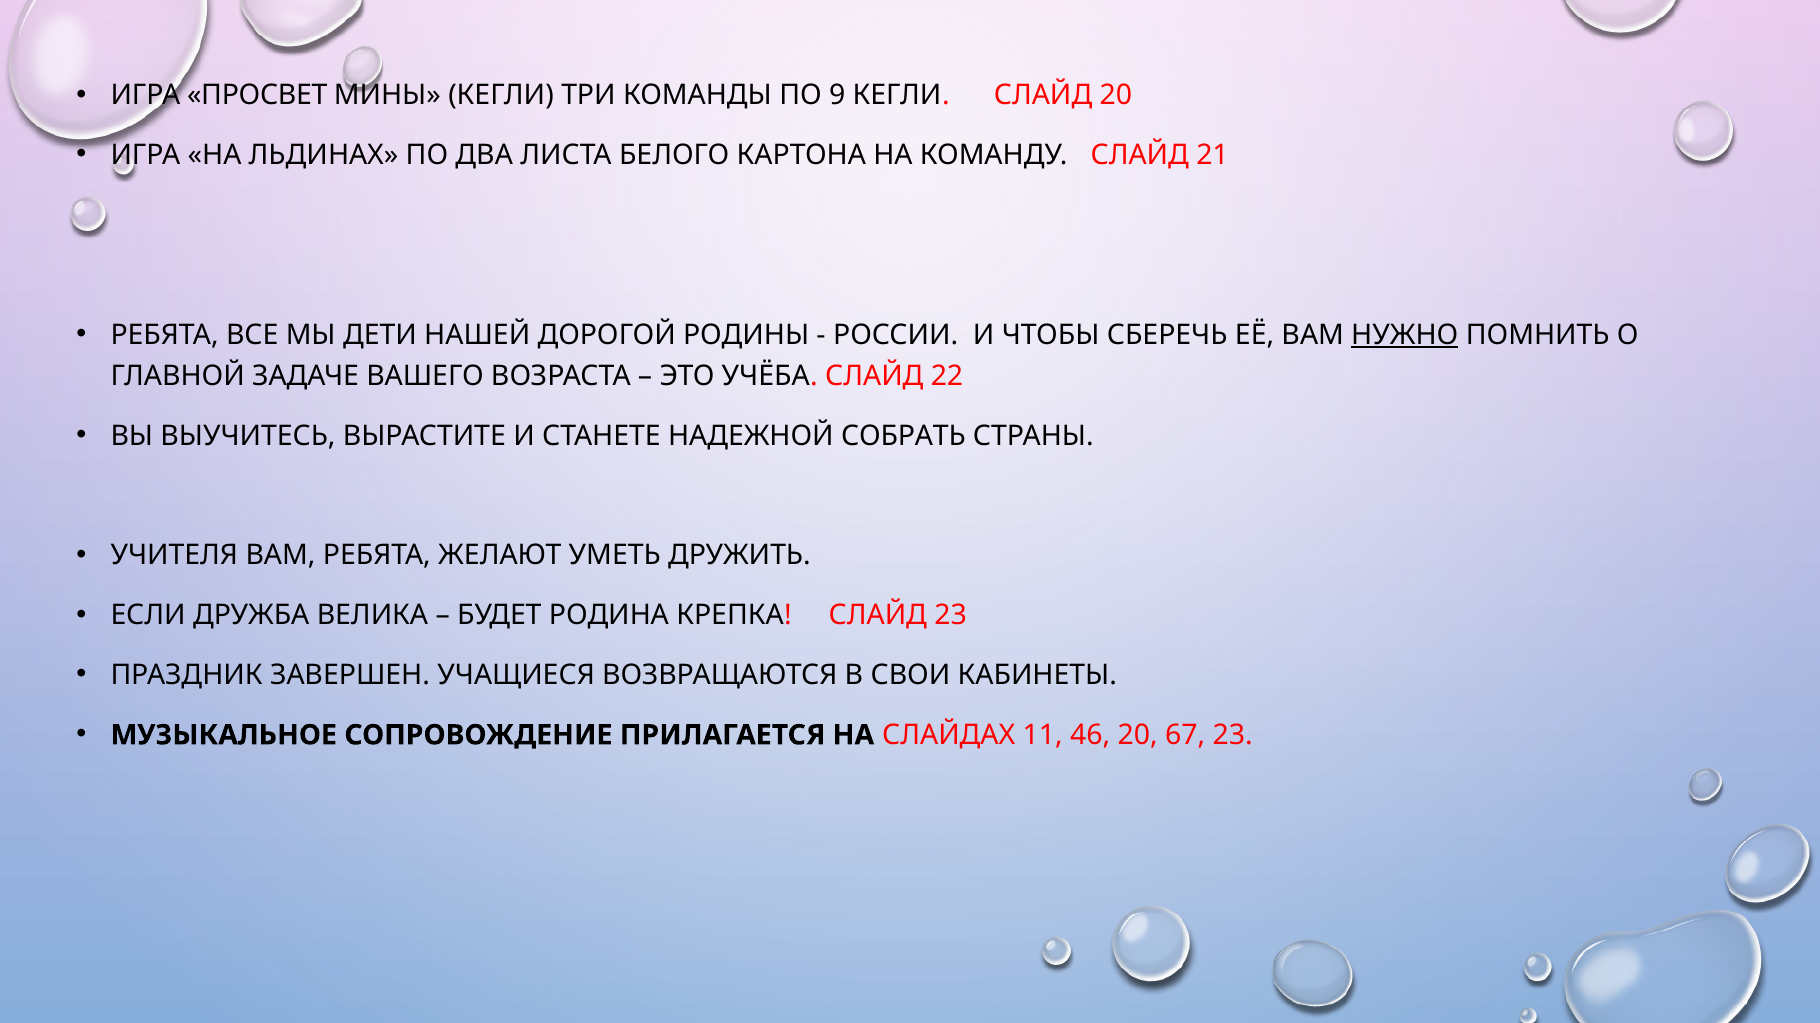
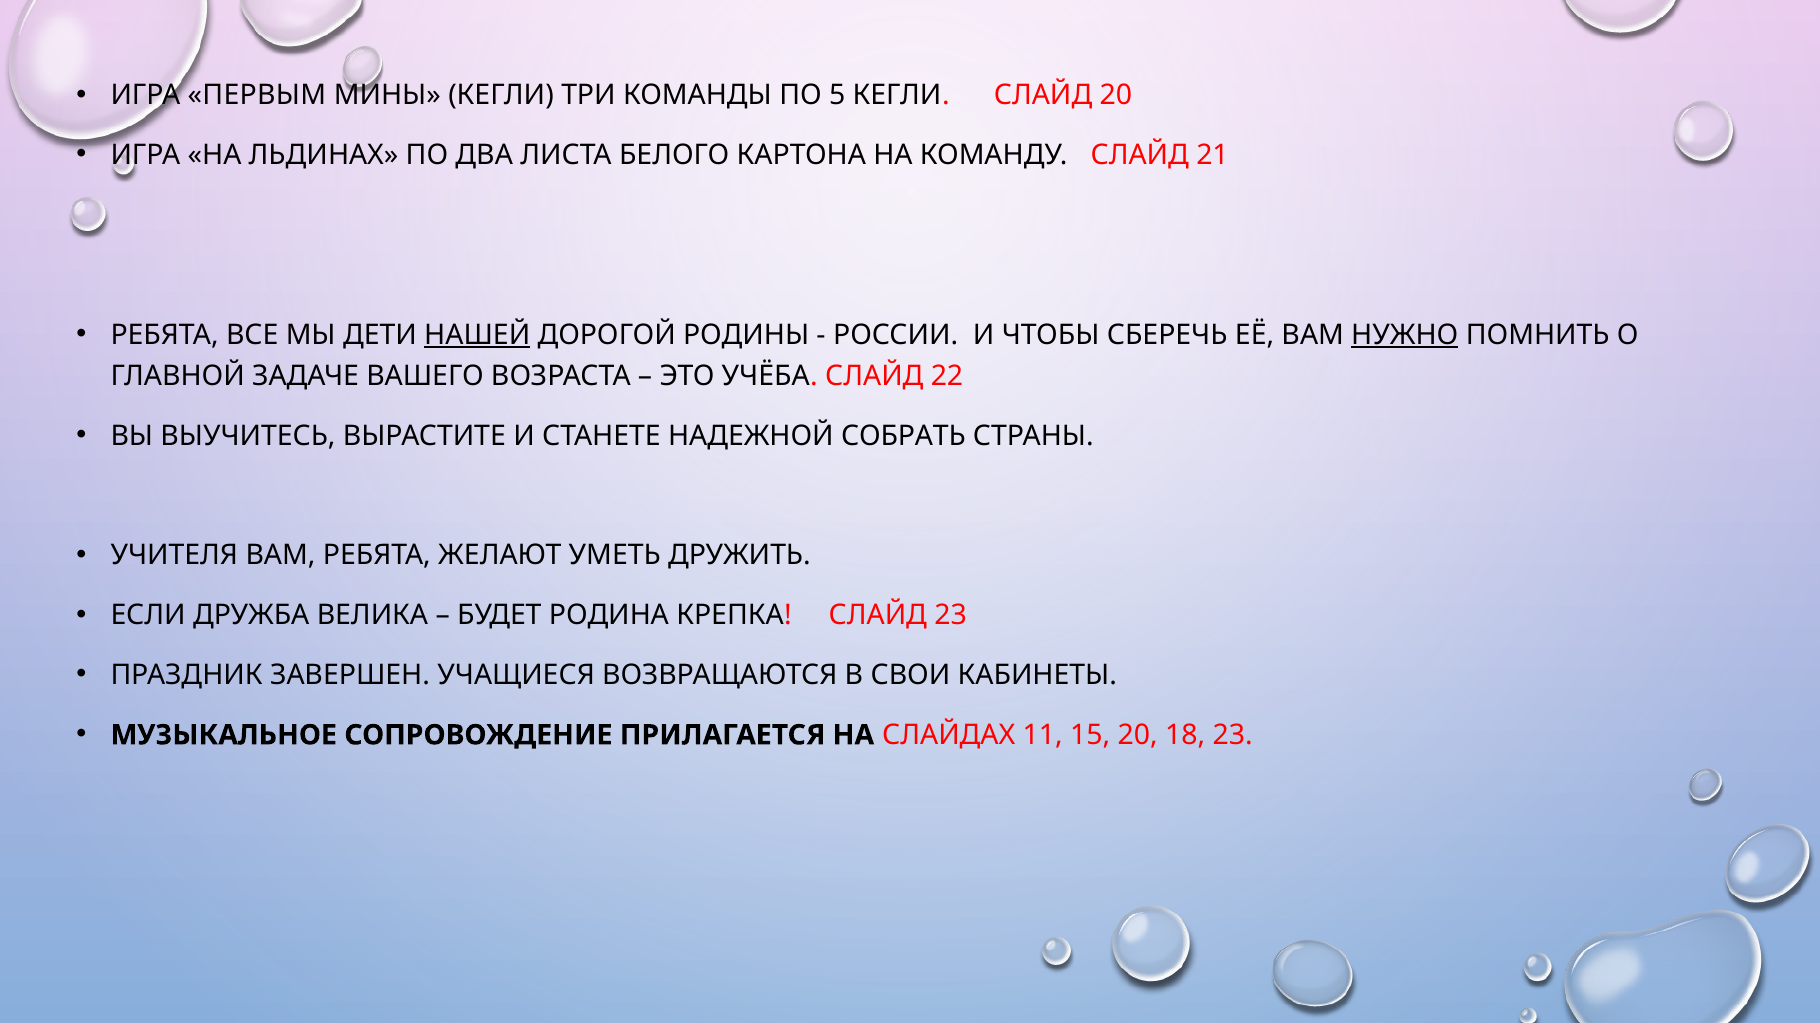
ПРОСВЕТ: ПРОСВЕТ -> ПЕРВЫМ (257, 95)
9: 9 -> 5 (837, 95)
НАШЕЙ underline: none -> present (477, 335)
46: 46 -> 15 (1090, 736)
67: 67 -> 18 (1185, 736)
